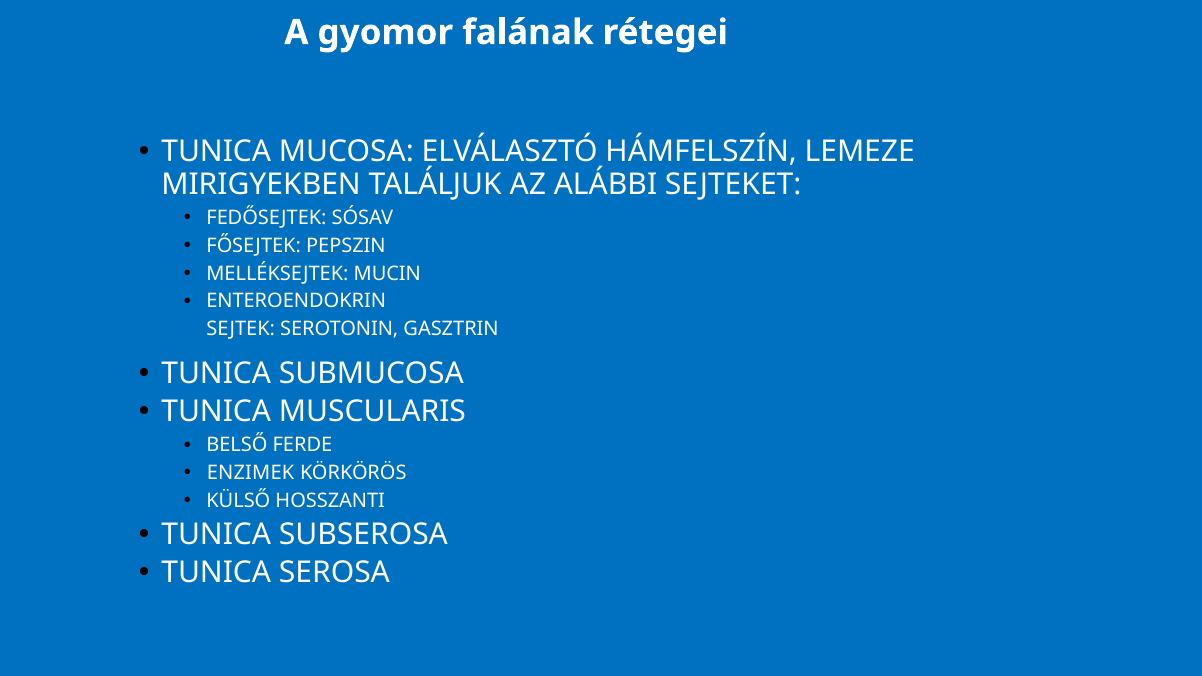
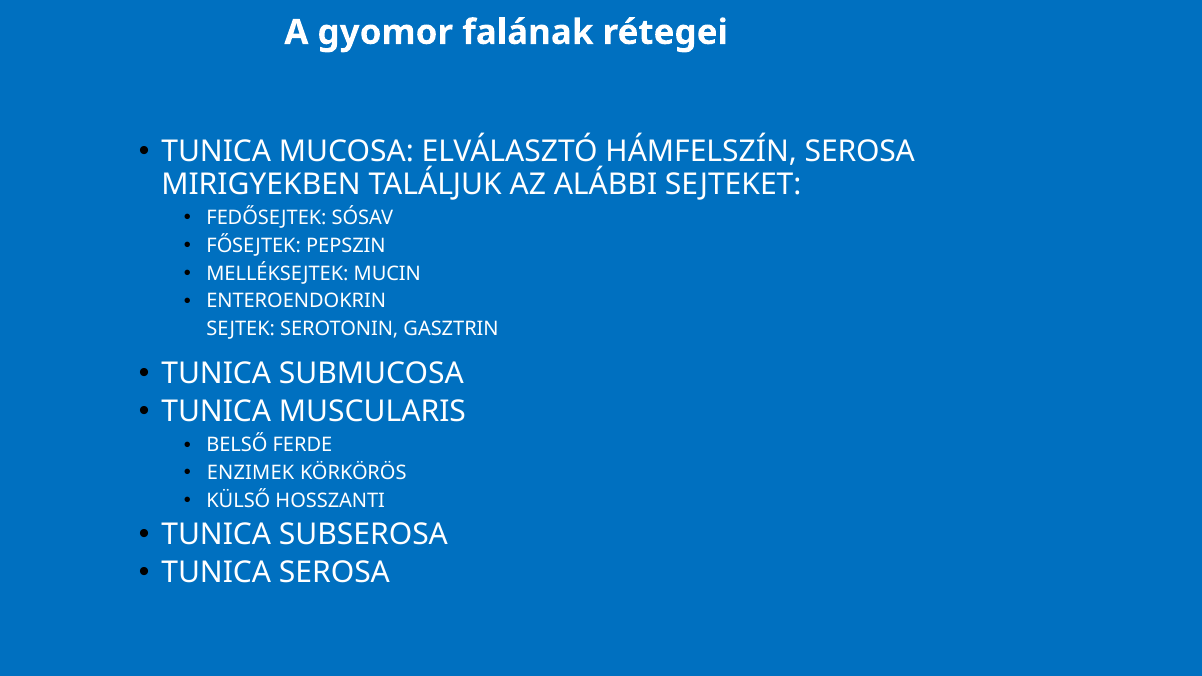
HÁMFELSZÍN LEMEZE: LEMEZE -> SEROSA (860, 152)
